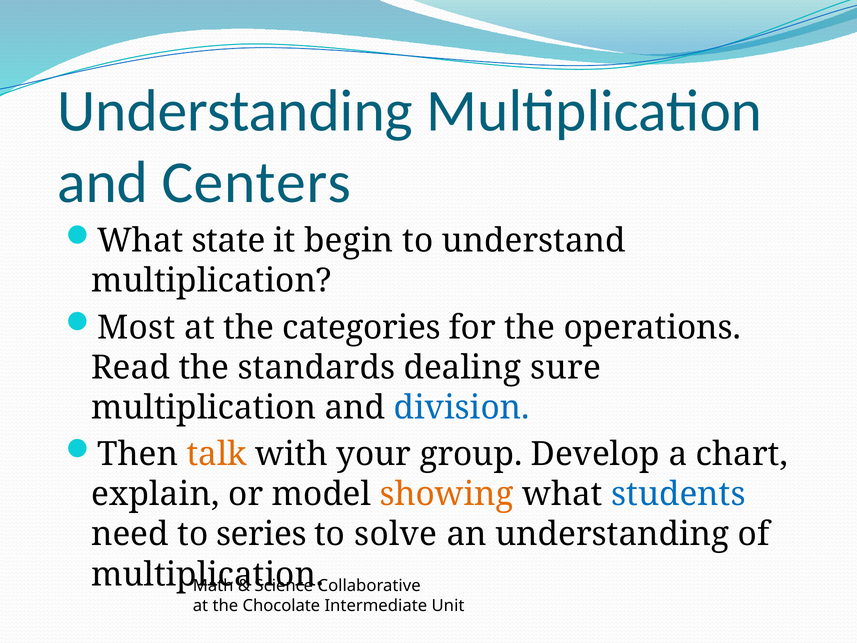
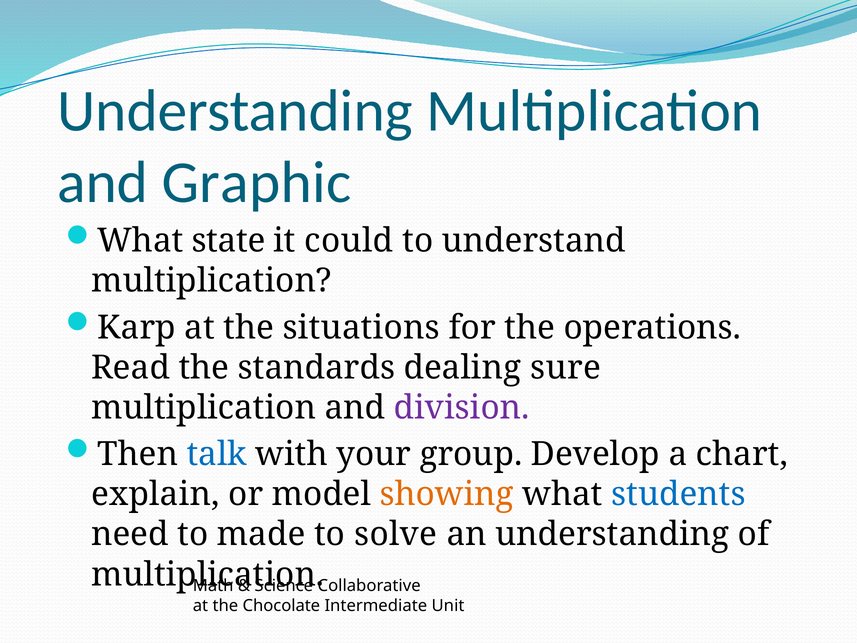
Centers: Centers -> Graphic (256, 183)
begin: begin -> could (349, 241)
Most: Most -> Karp (137, 328)
categories: categories -> situations (361, 328)
division colour: blue -> purple (462, 408)
talk colour: orange -> blue (217, 454)
series: series -> made (261, 534)
